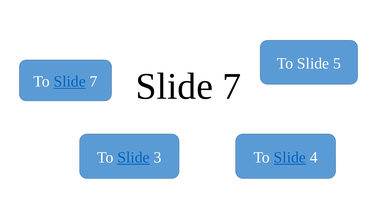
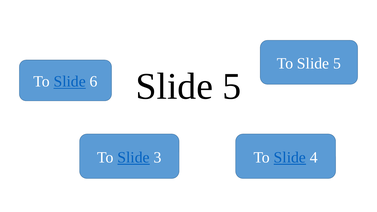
7: 7 -> 5 (232, 87)
To Slide 7: 7 -> 6 (94, 82)
